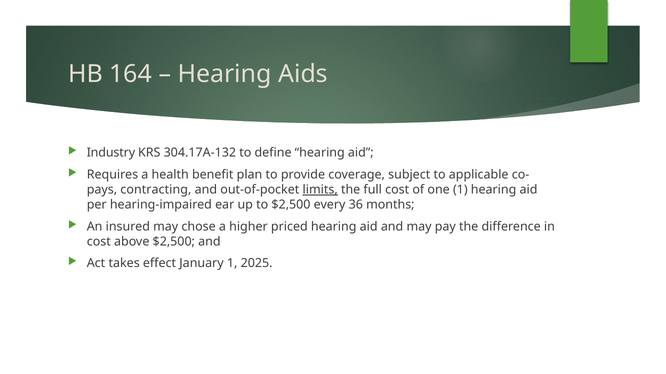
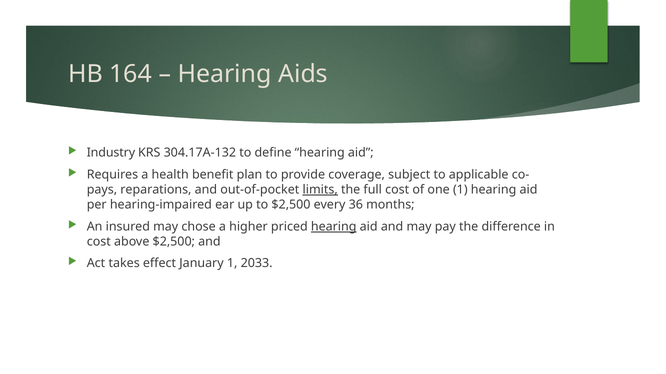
contracting: contracting -> reparations (156, 190)
hearing underline: none -> present (334, 227)
2025: 2025 -> 2033 (257, 264)
